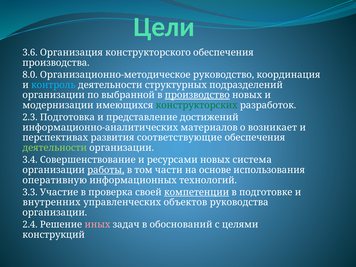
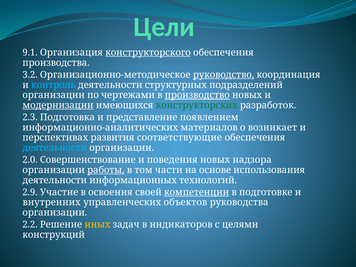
3.6: 3.6 -> 9.1 (30, 53)
конструкторского underline: none -> present (148, 53)
8.0: 8.0 -> 3.2 (30, 75)
руководство underline: none -> present (224, 75)
выбранной: выбранной -> чертежами (128, 95)
модернизации underline: none -> present (58, 105)
достижений: достижений -> появлением (209, 117)
деятельности colour: light green -> light blue (55, 148)
3.4: 3.4 -> 2.0 (30, 160)
ресурсами: ресурсами -> поведения (172, 160)
система: система -> надзора (252, 160)
оперативную: оперативную -> деятельности (55, 180)
3.3: 3.3 -> 2.9 (30, 192)
проверка: проверка -> освоения (110, 192)
2.4: 2.4 -> 2.2 (30, 225)
иных colour: pink -> yellow (97, 225)
обоснований: обоснований -> индикаторов (181, 225)
